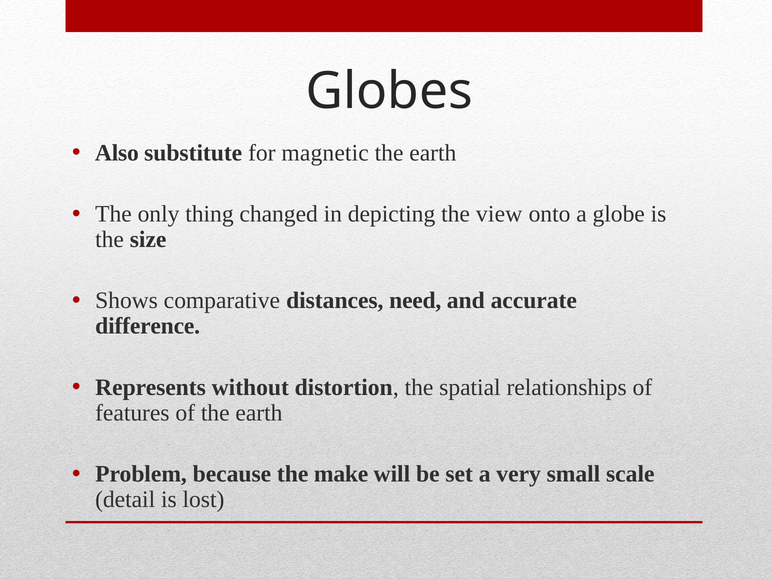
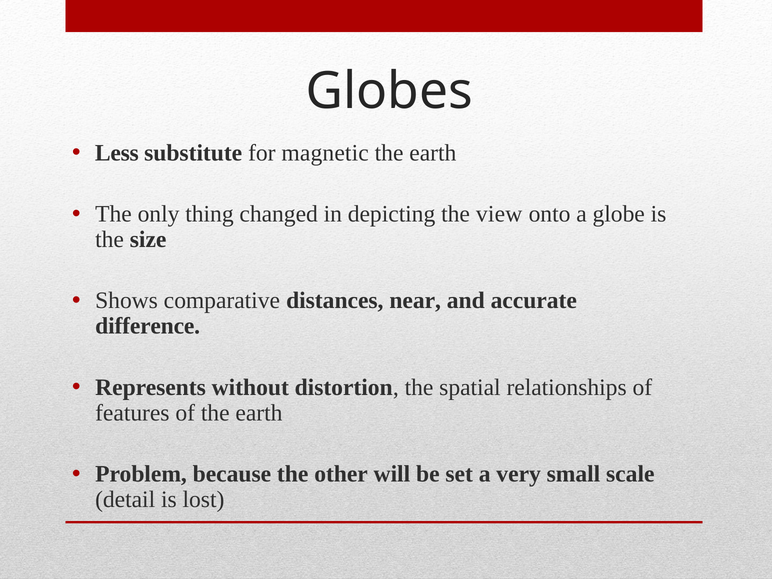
Also: Also -> Less (117, 153)
need: need -> near (415, 301)
make: make -> other (341, 474)
